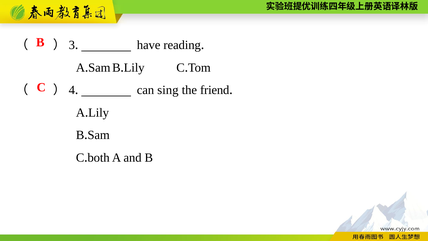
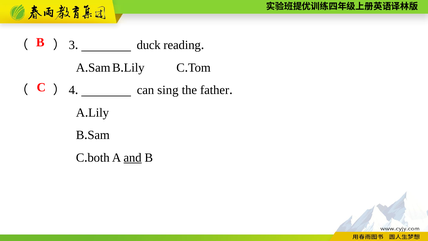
have: have -> duck (149, 45)
friend: friend -> father (215, 90)
and underline: none -> present (133, 158)
